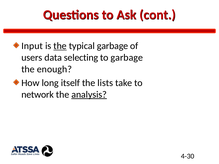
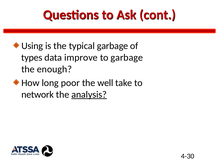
Input: Input -> Using (32, 46)
the underline: present -> none (60, 46)
users: users -> types (32, 58)
selecting: selecting -> improve (81, 58)
itself: itself -> poor (70, 83)
lists: lists -> well (105, 83)
